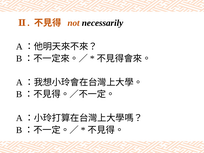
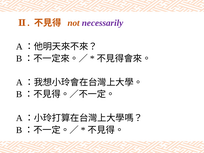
necessarily colour: black -> purple (103, 23)
